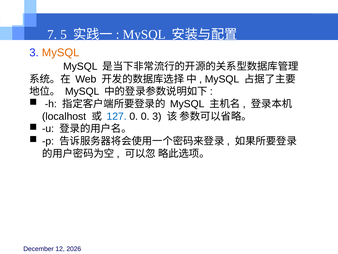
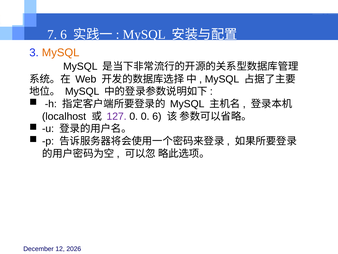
7 5: 5 -> 6 (64, 34)
127 colour: blue -> purple (117, 116)
0 3: 3 -> 6 (157, 116)
